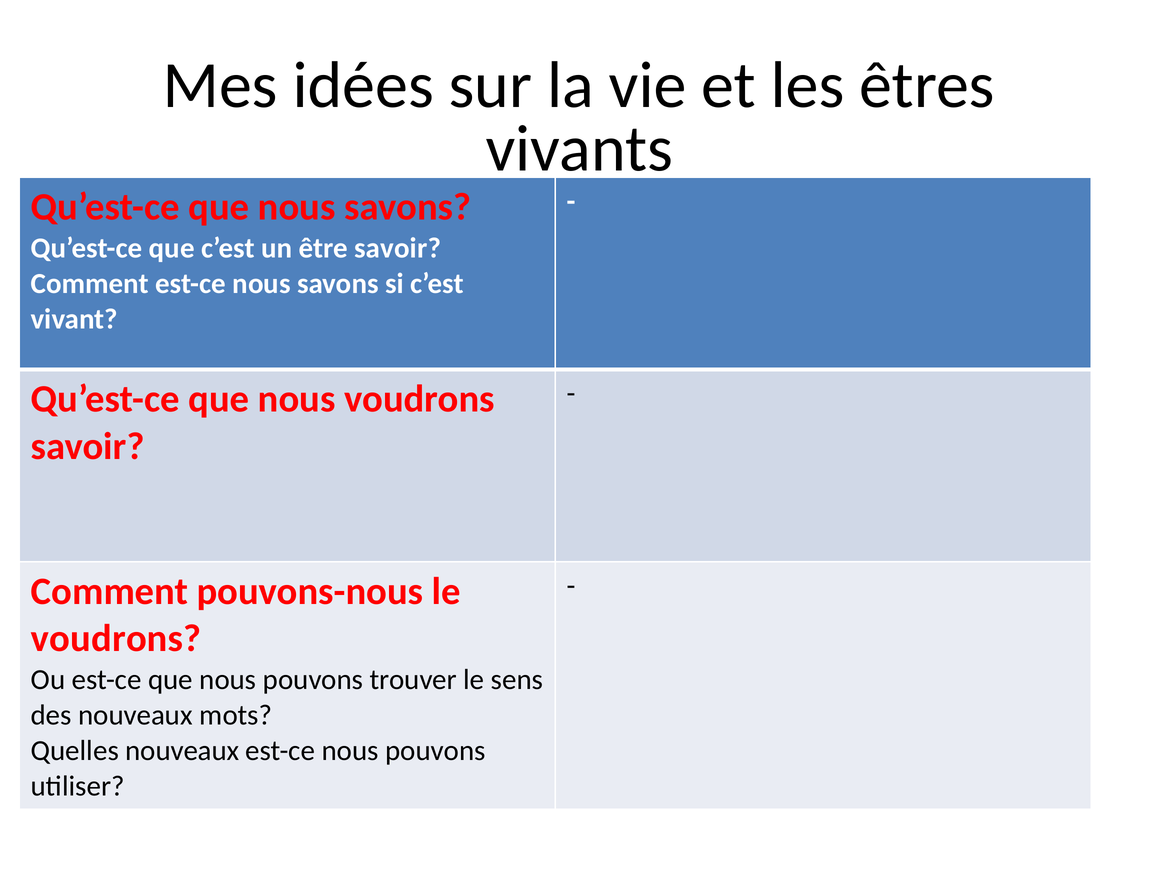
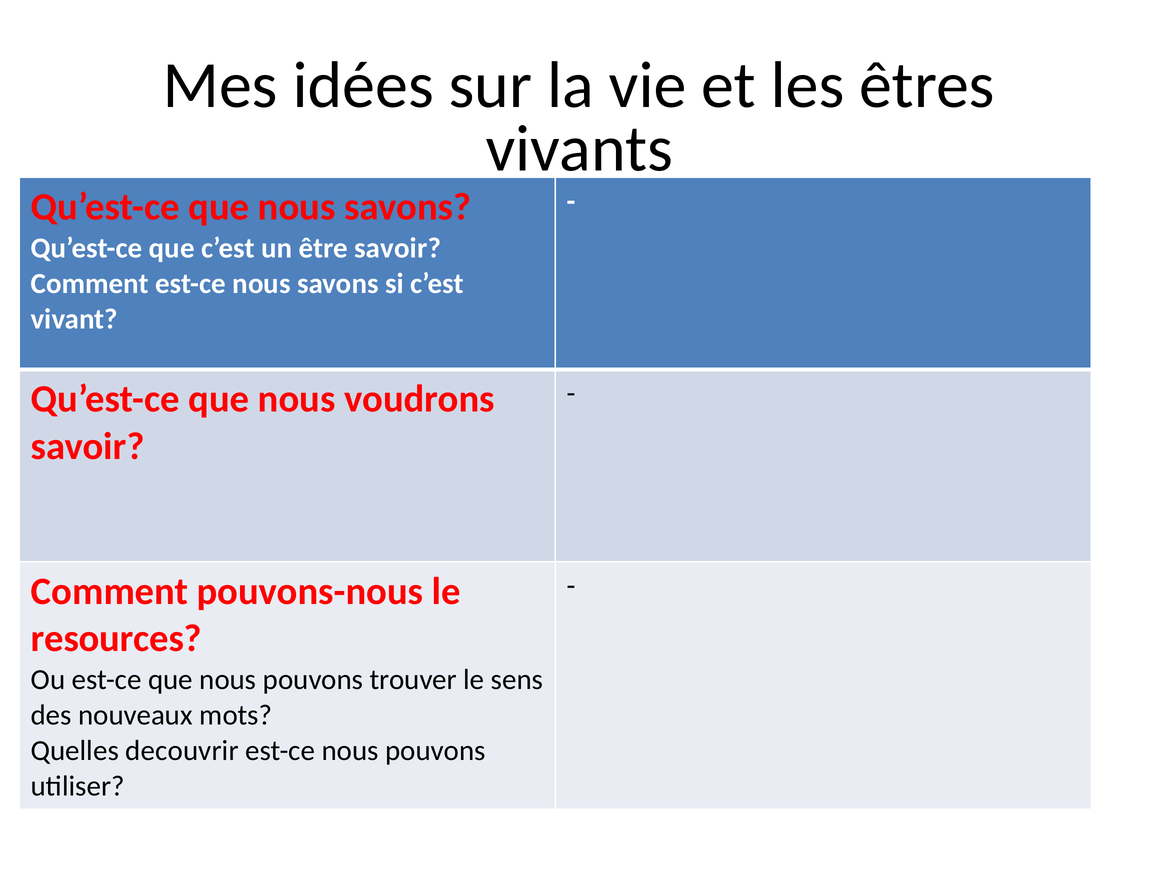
voudrons: voudrons -> resources (116, 638)
Quelles nouveaux: nouveaux -> decouvrir (182, 750)
